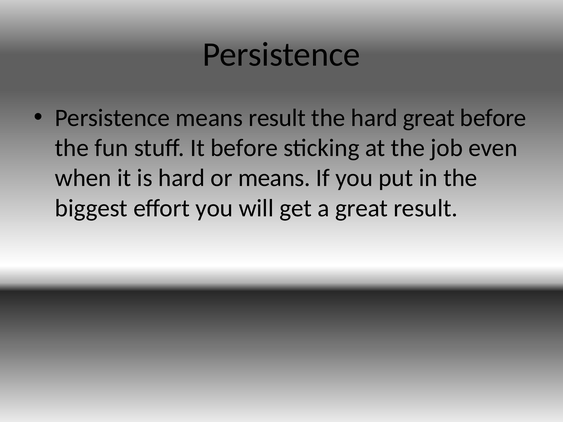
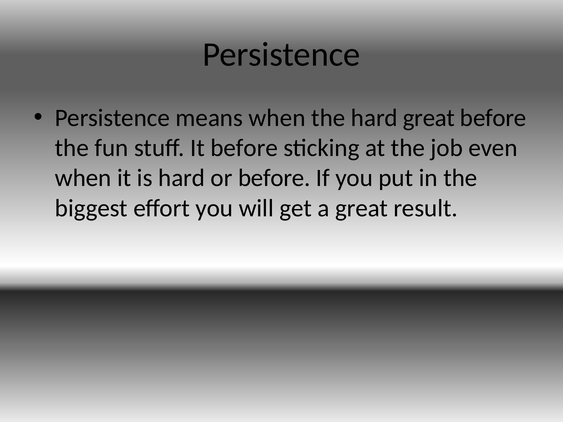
means result: result -> when (277, 118)
or means: means -> before (274, 178)
